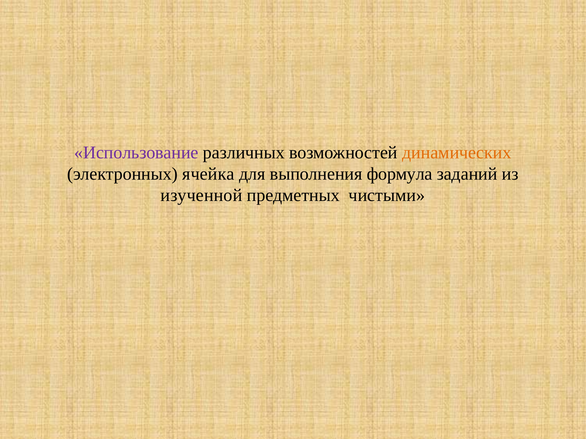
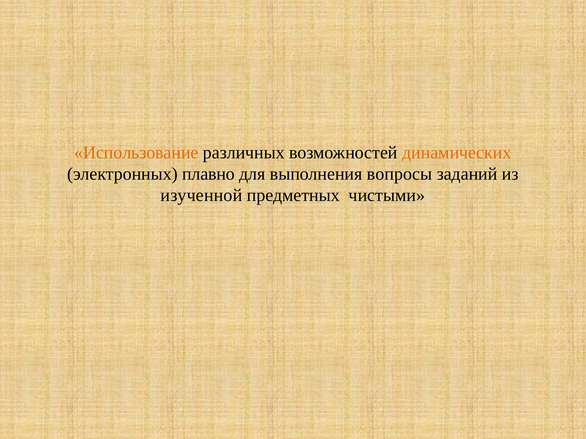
Использование colour: purple -> orange (136, 153)
ячейка: ячейка -> плавно (209, 174)
формула: формула -> вопросы (400, 174)
